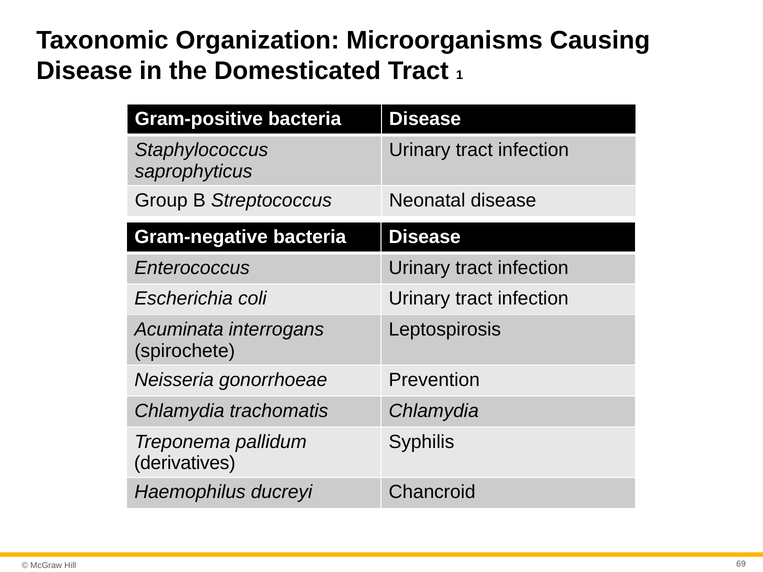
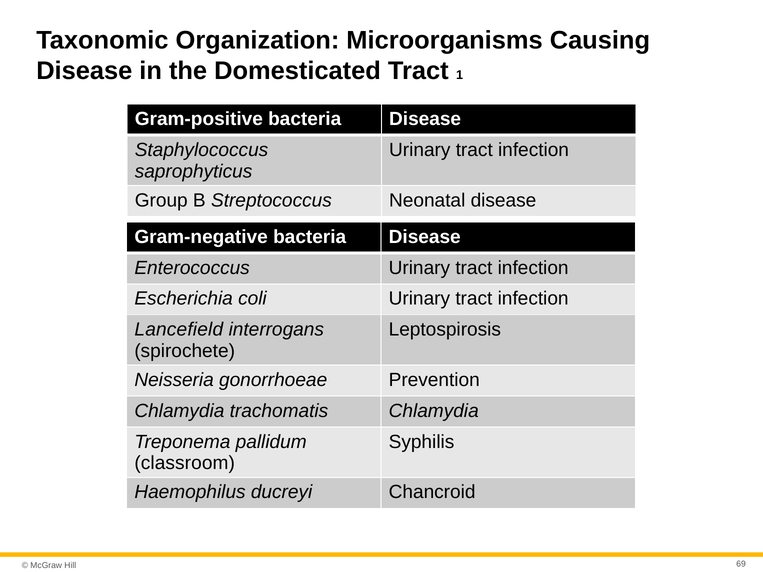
Acuminata: Acuminata -> Lancefield (179, 330)
derivatives: derivatives -> classroom (185, 463)
